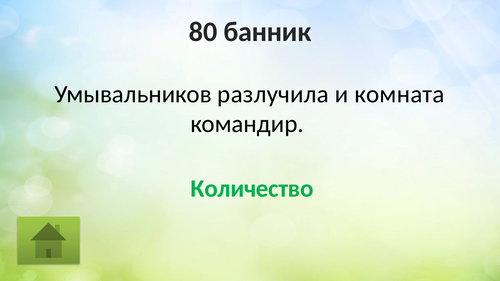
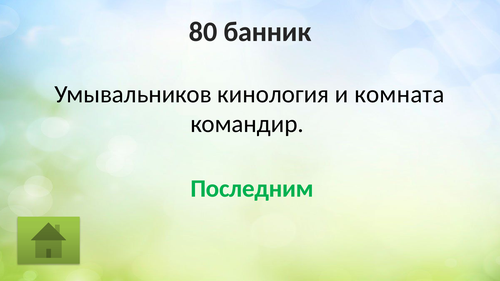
разлучила: разлучила -> кинология (273, 94)
Количество: Количество -> Последним (252, 189)
